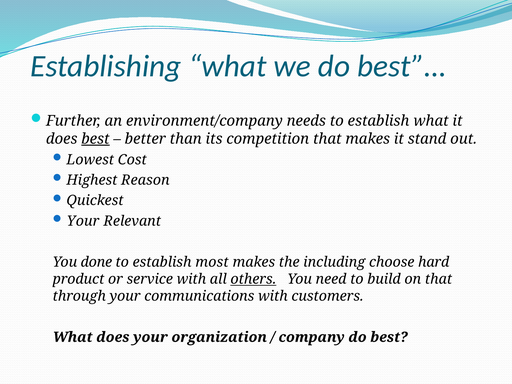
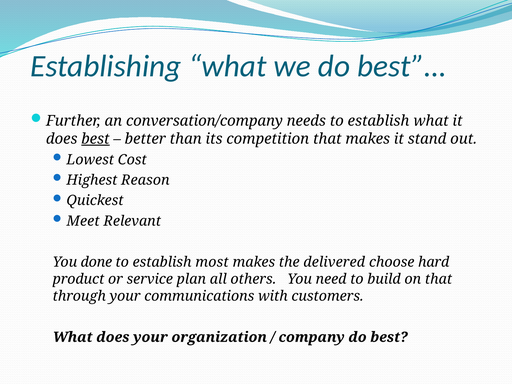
environment/company: environment/company -> conversation/company (204, 121)
Your: Your -> Meet (83, 221)
including: including -> delivered (334, 262)
service with: with -> plan (191, 279)
others underline: present -> none (253, 279)
